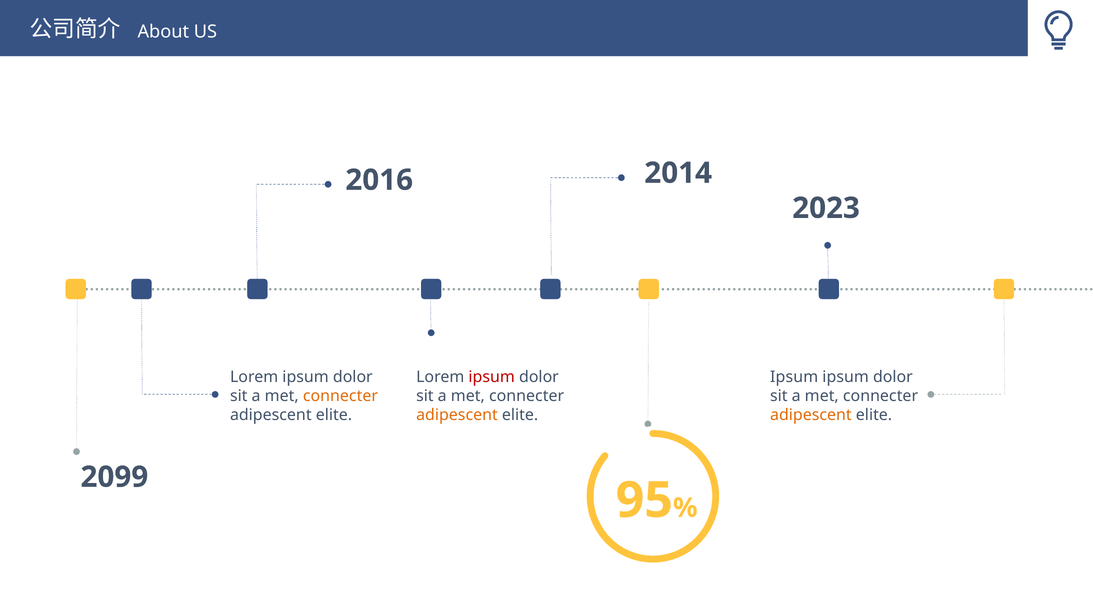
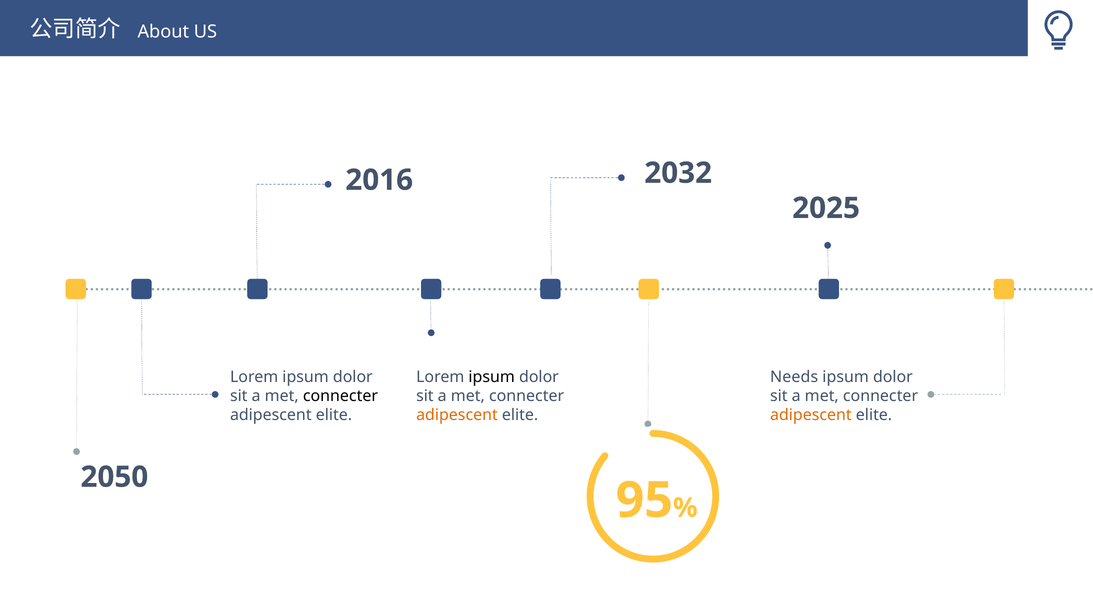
2014: 2014 -> 2032 (678, 173)
2023: 2023 -> 2025 (826, 208)
ipsum colour: red -> black (492, 377)
Ipsum: Ipsum -> Needs (794, 377)
connecter colour: orange -> black (340, 396)
2099: 2099 -> 2050 (114, 477)
